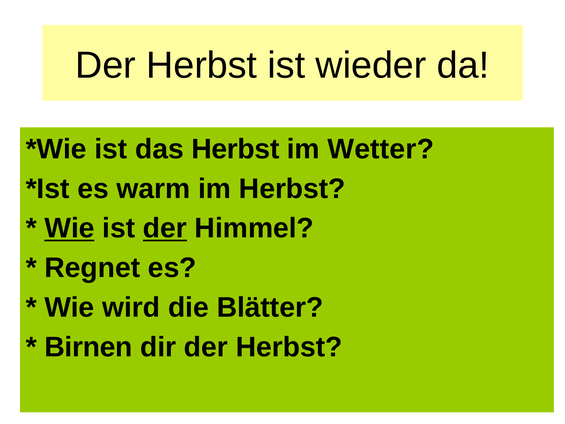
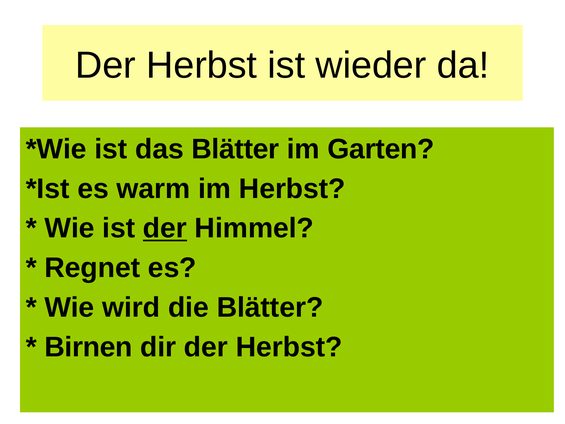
das Herbst: Herbst -> Blätter (235, 149)
Wetter: Wetter -> Garten (381, 149)
Wie underline: present -> none (69, 228)
